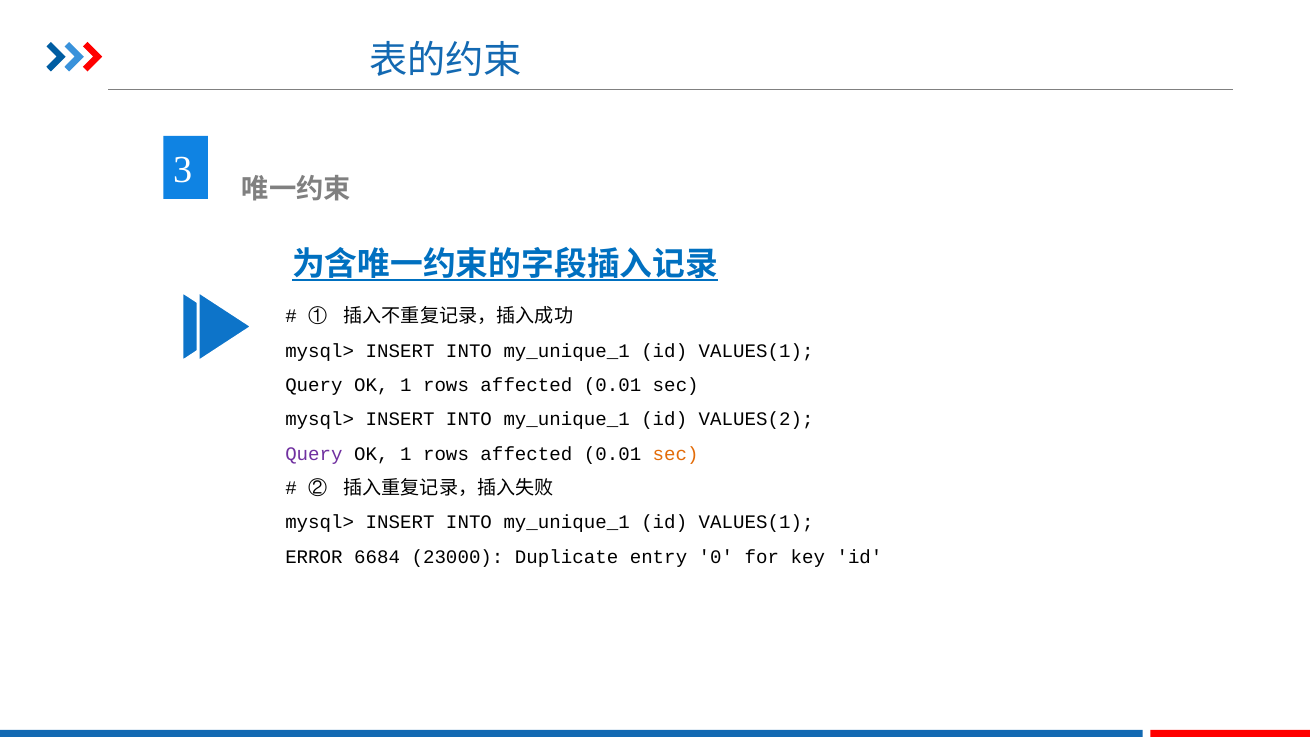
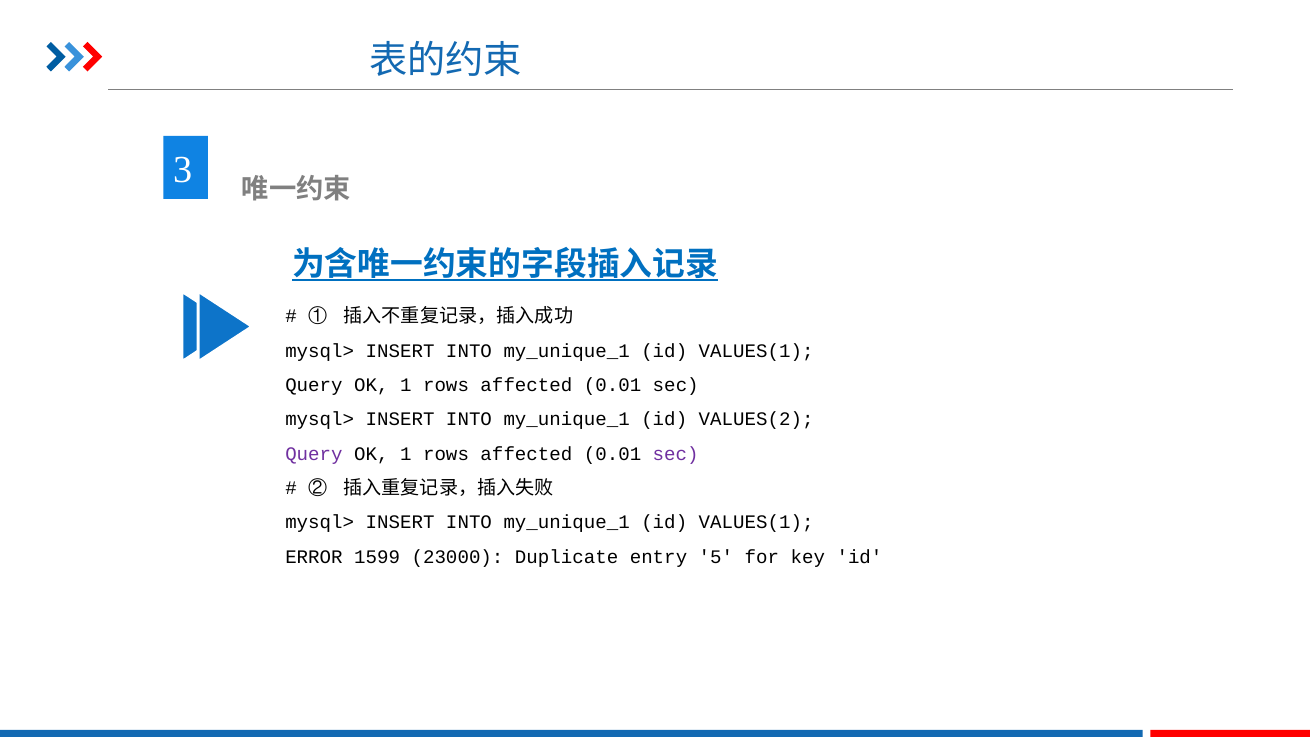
sec colour: orange -> purple (676, 454)
6684: 6684 -> 1599 (377, 557)
0: 0 -> 5 (716, 557)
